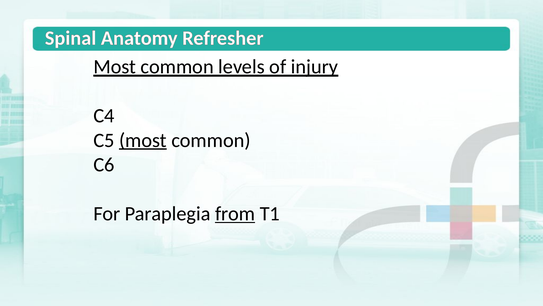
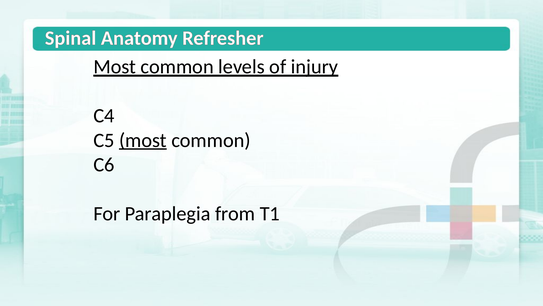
from underline: present -> none (235, 213)
